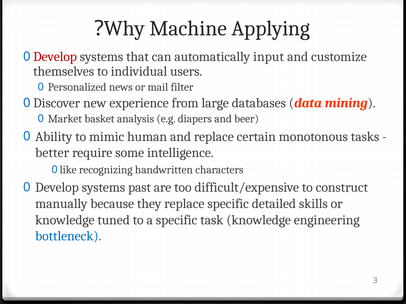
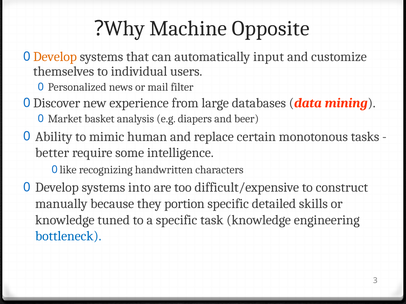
Applying: Applying -> Opposite (271, 29)
Develop colour: red -> orange (55, 57)
past: past -> into (139, 188)
they replace: replace -> portion (184, 204)
